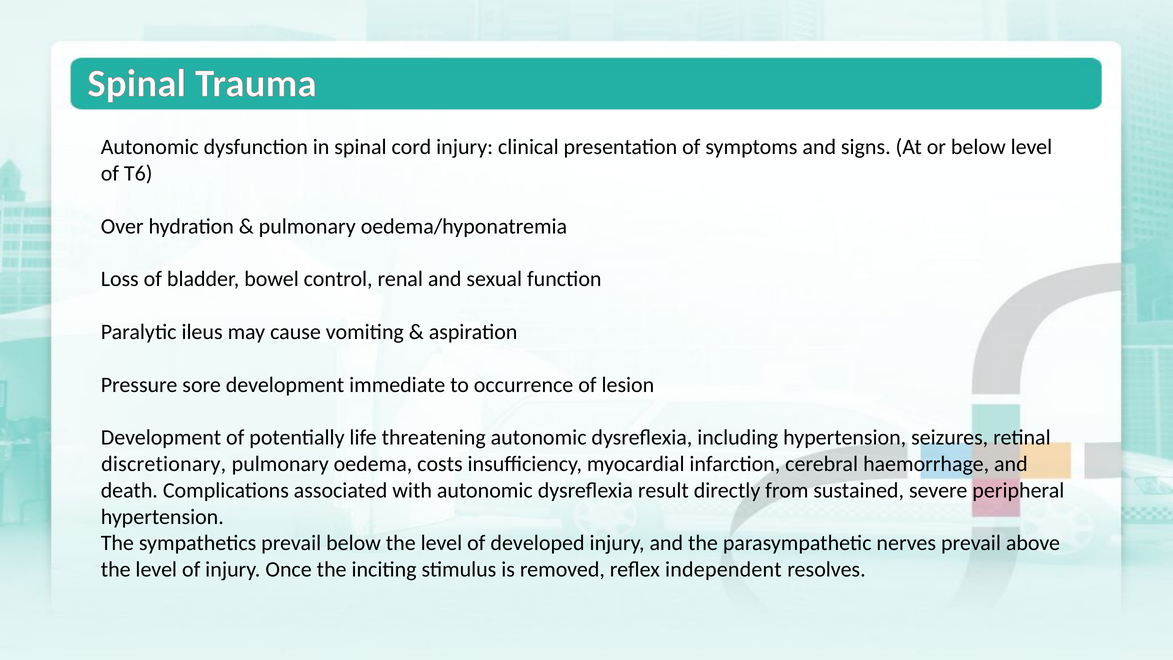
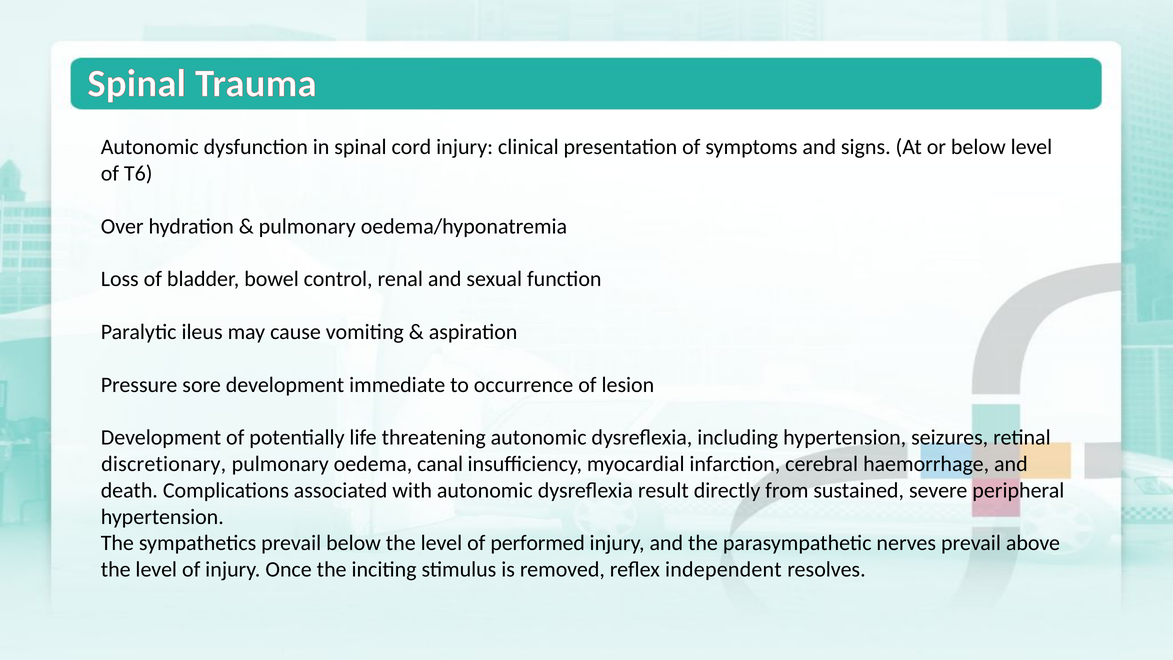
costs: costs -> canal (440, 464)
developed: developed -> performed (538, 543)
